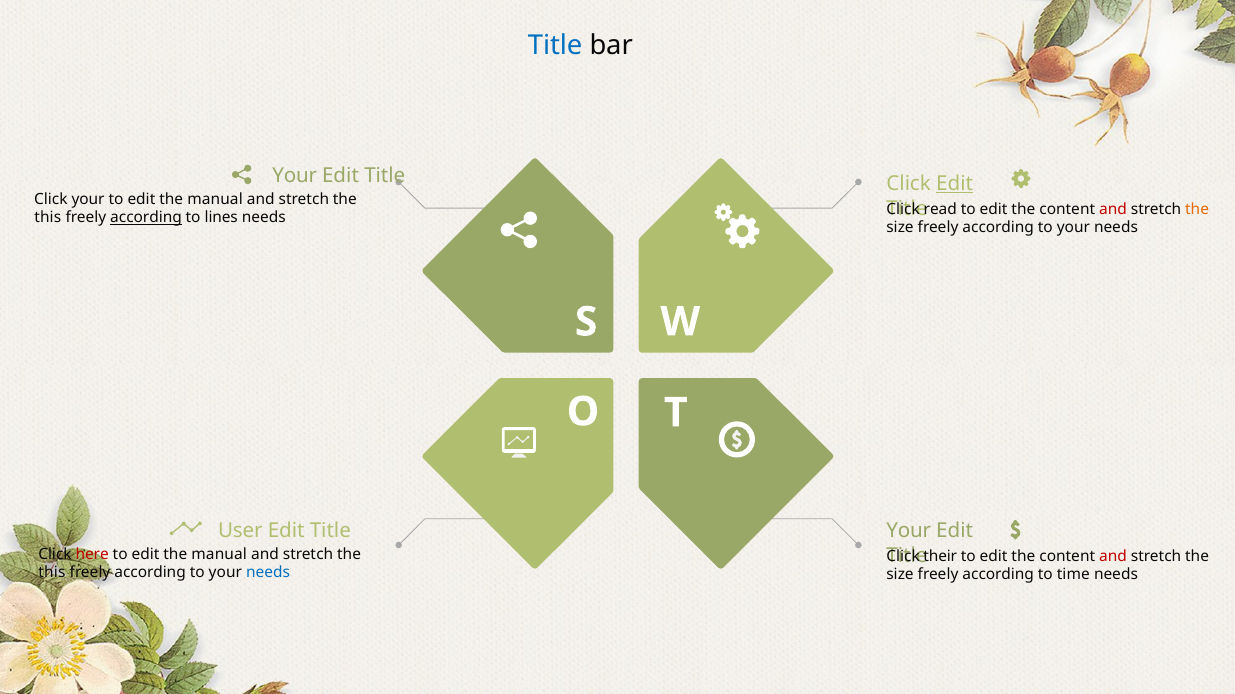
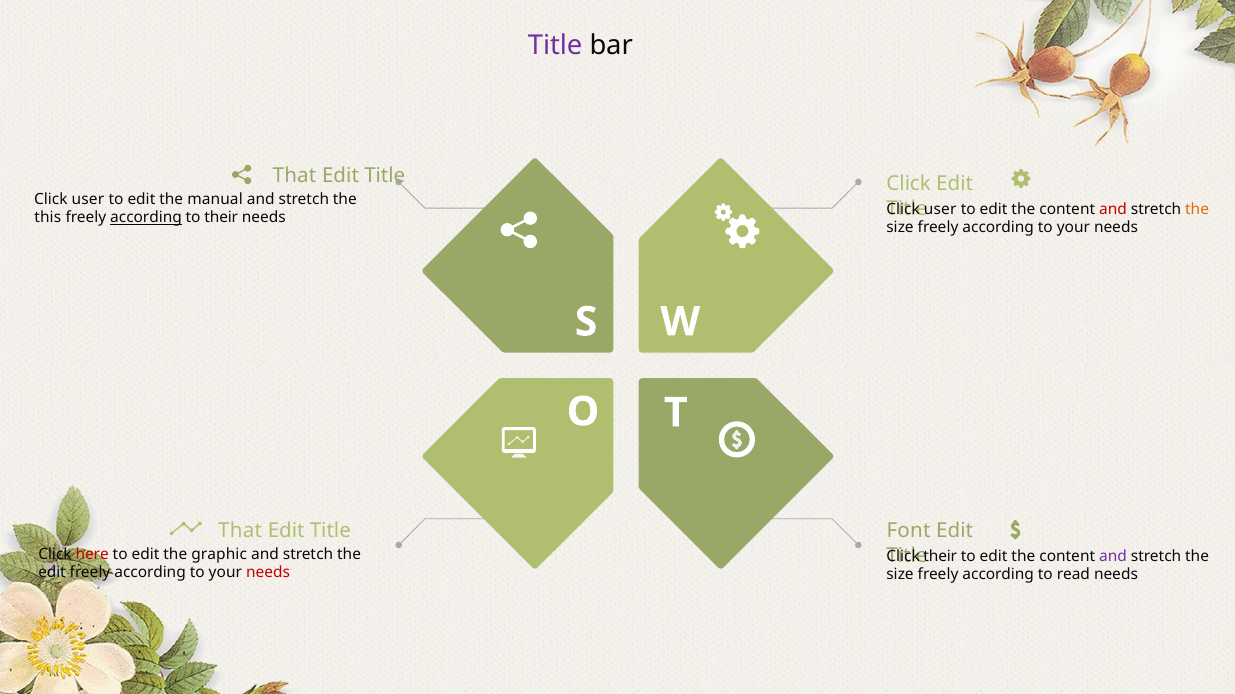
Title colour: blue -> purple (555, 46)
Your: Your -> That (294, 176)
Edit underline: present -> none (955, 184)
your: your -> user (88, 199)
read: read -> user (940, 209)
to lines: lines -> their (221, 218)
User: User -> That (240, 531)
Your: Your -> Font (909, 531)
manual: manual -> graphic (219, 555)
and colour: red -> purple (1113, 557)
this: this -> edit (52, 573)
needs colour: blue -> red (268, 573)
time: time -> read (1073, 575)
